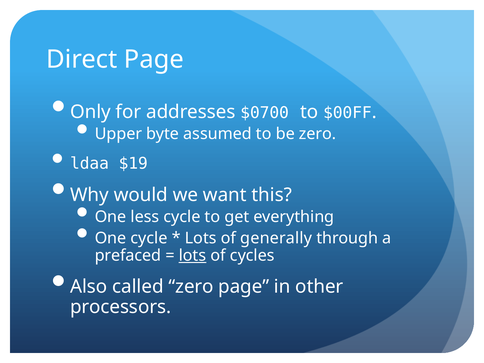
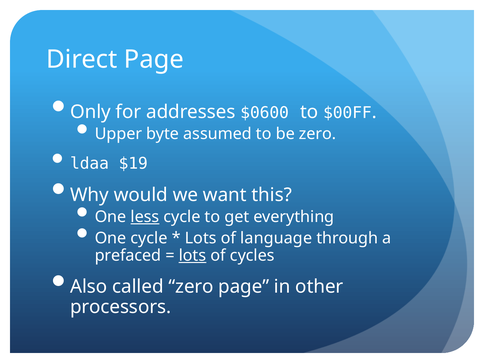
$0700: $0700 -> $0600 (265, 113)
less underline: none -> present (145, 217)
generally: generally -> language (276, 238)
